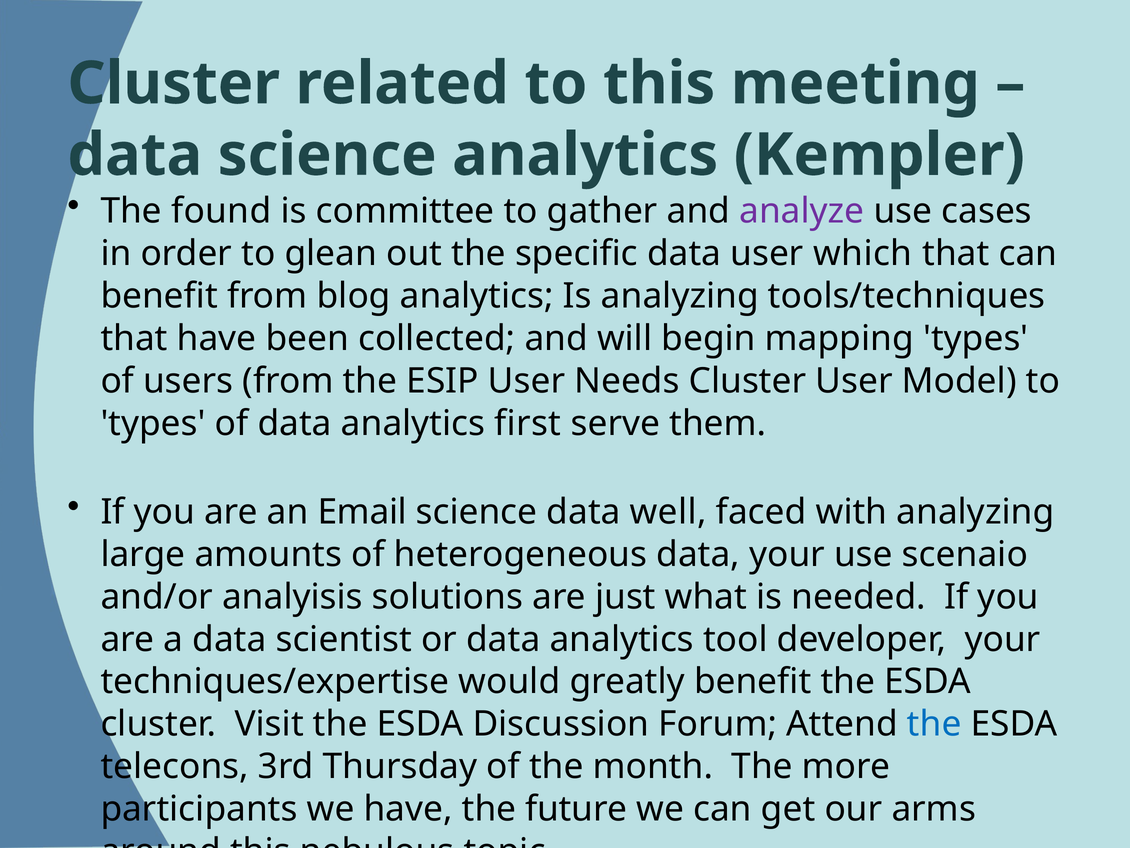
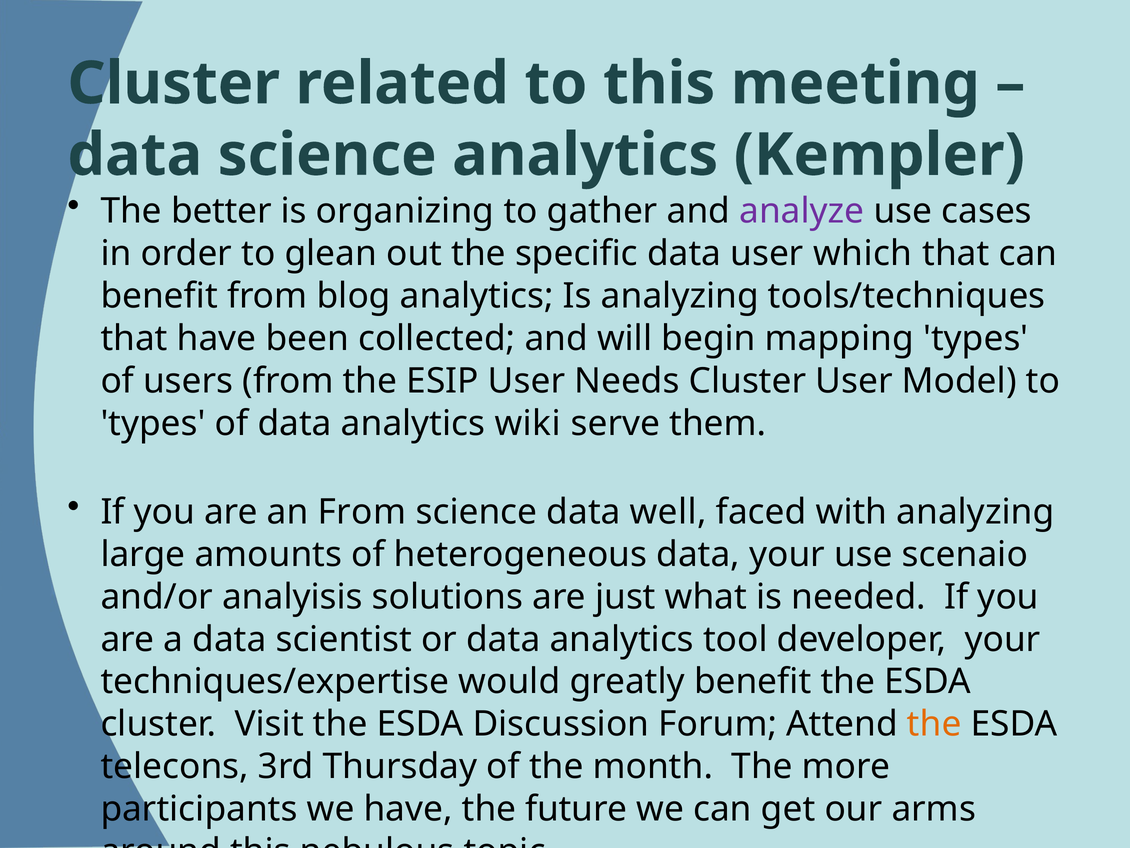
found: found -> better (221, 211)
committee: committee -> organizing (405, 211)
first: first -> wiki (528, 423)
an Email: Email -> From (362, 512)
the colour: blue -> orange (934, 724)
